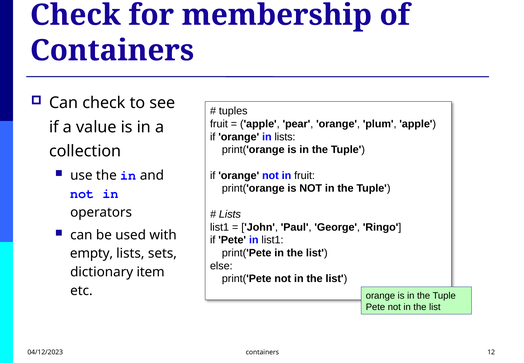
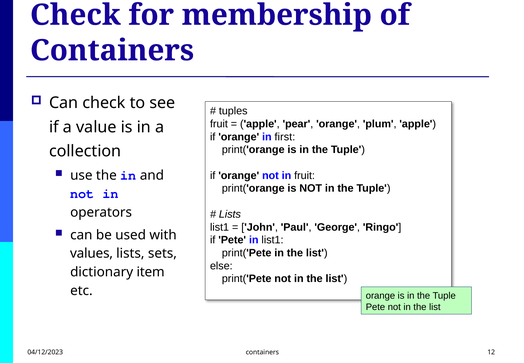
in lists: lists -> first (285, 137)
empty: empty -> values (92, 253)
